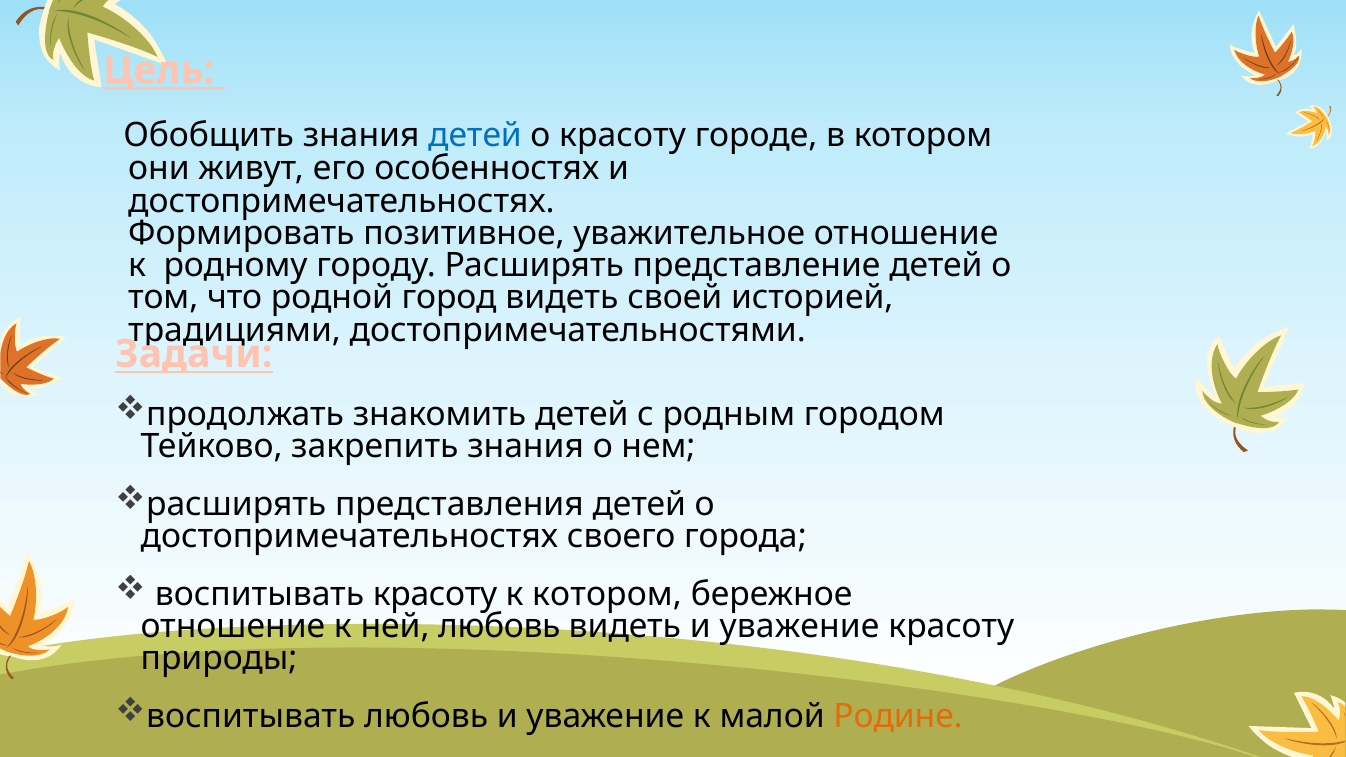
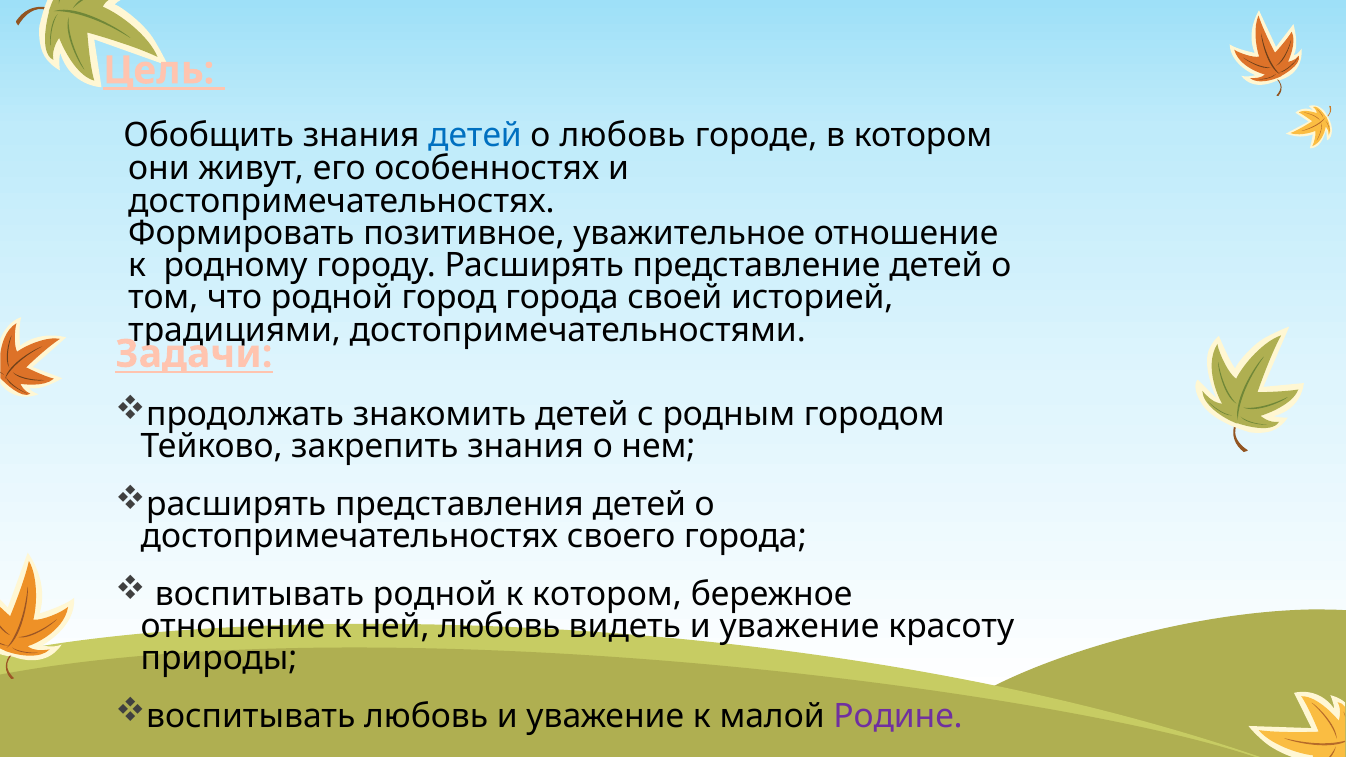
о красоту: красоту -> любовь (622, 135)
город видеть: видеть -> города (562, 298)
воспитывать красоту: красоту -> родной (435, 594)
Родине colour: orange -> purple (898, 716)
